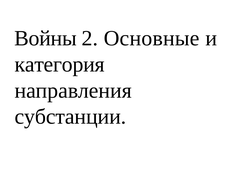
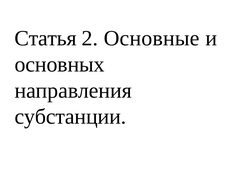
Войны: Войны -> Статья (45, 38)
категория: категория -> основных (60, 65)
